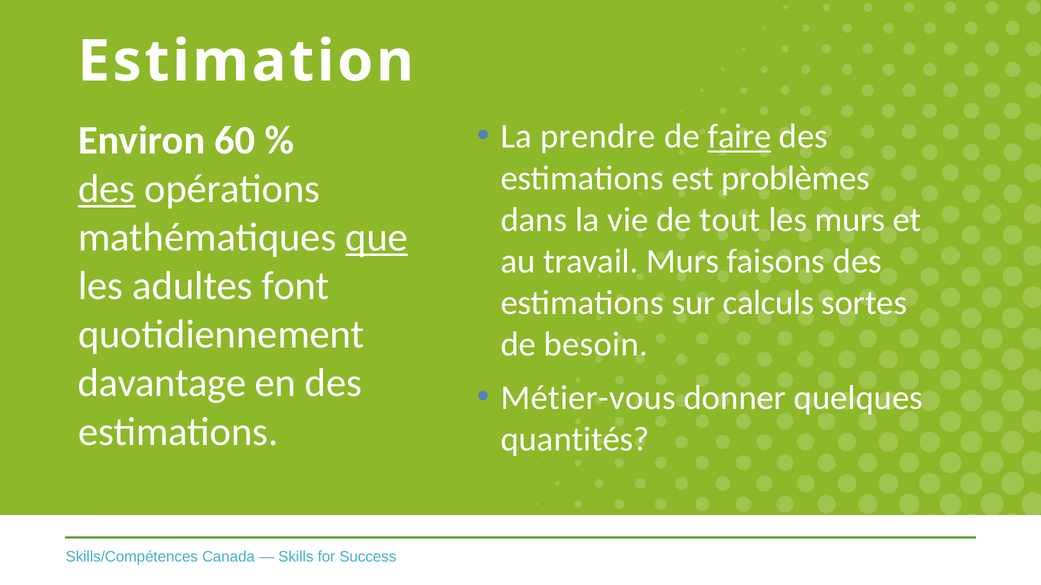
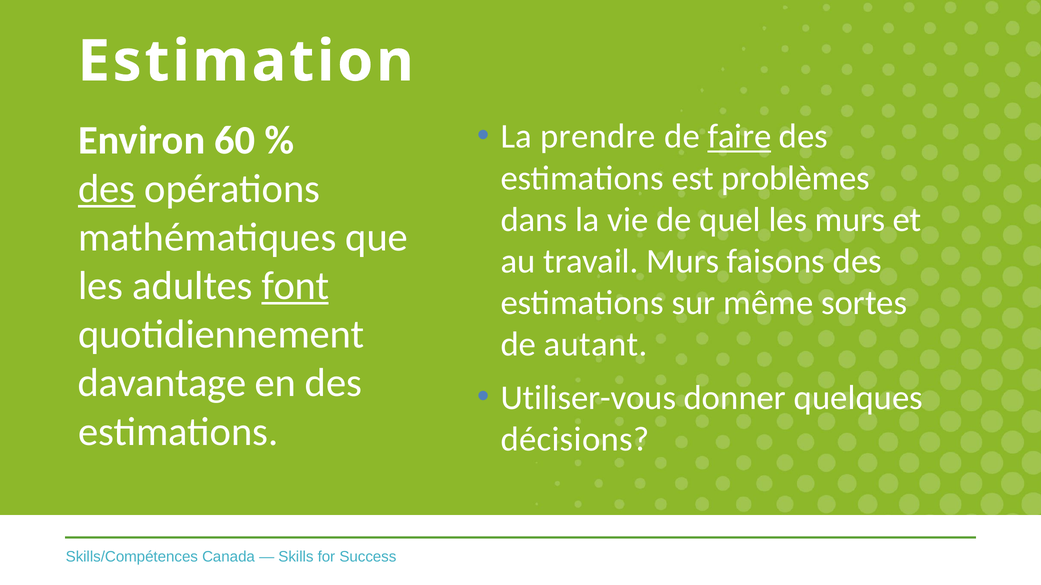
tout: tout -> quel (730, 220)
que underline: present -> none (377, 238)
font underline: none -> present (295, 286)
calculs: calculs -> même (768, 303)
besoin: besoin -> autant (596, 345)
Métier-vous: Métier-vous -> Utiliser-vous (588, 398)
quantités: quantités -> décisions (575, 440)
